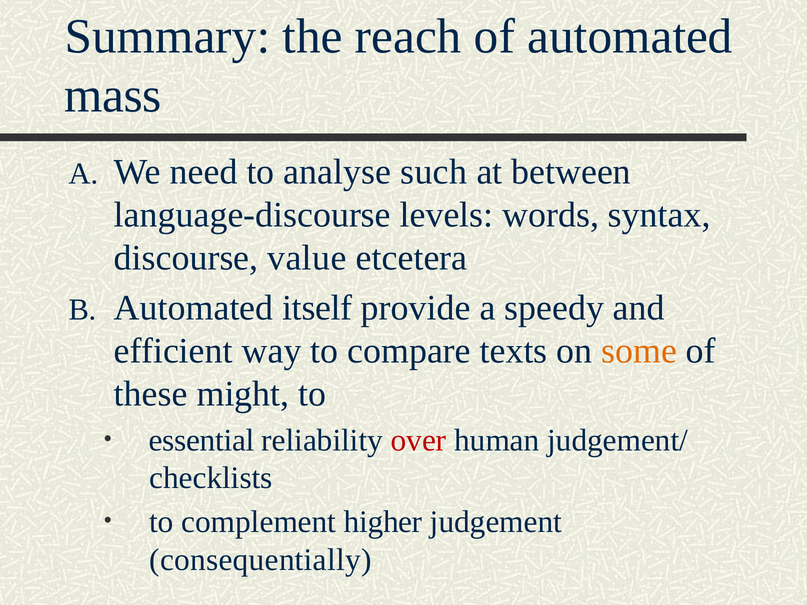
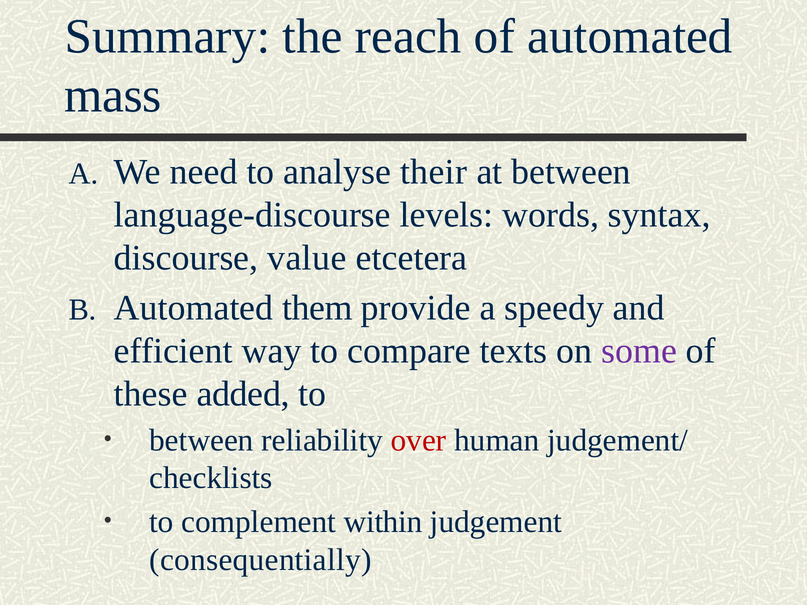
such: such -> their (434, 172)
itself: itself -> them (317, 308)
some colour: orange -> purple (639, 351)
might: might -> added (243, 394)
essential: essential -> between (201, 441)
higher: higher -> within (383, 522)
